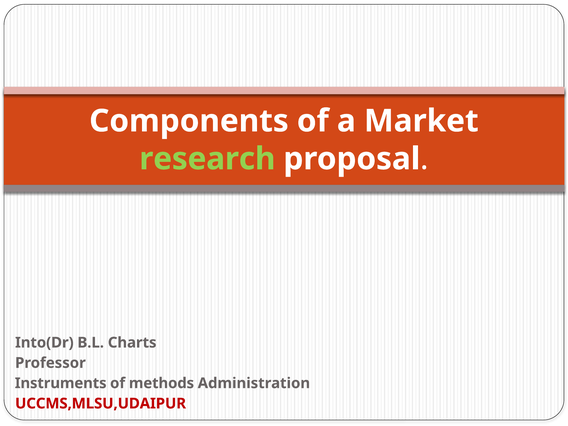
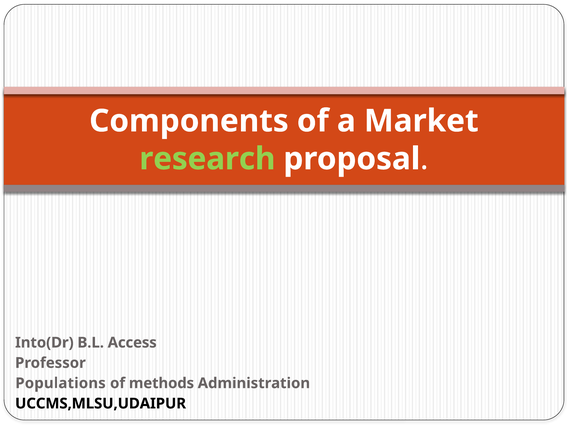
Charts: Charts -> Access (132, 343)
Instruments: Instruments -> Populations (61, 383)
UCCMS,MLSU,UDAIPUR colour: red -> black (101, 404)
